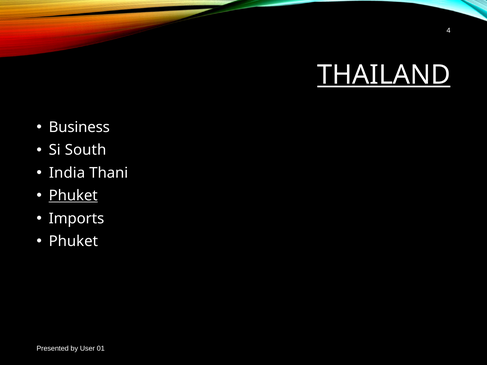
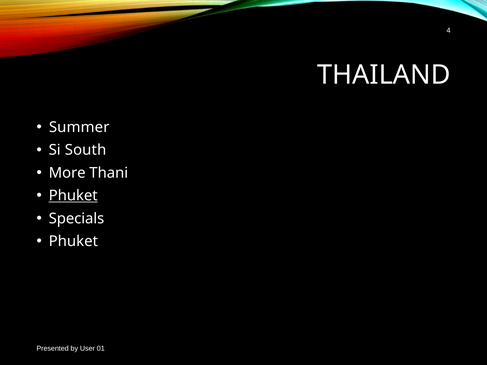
THAILAND underline: present -> none (384, 75)
Business: Business -> Summer (79, 127)
India: India -> More (67, 173)
Imports: Imports -> Specials (76, 219)
